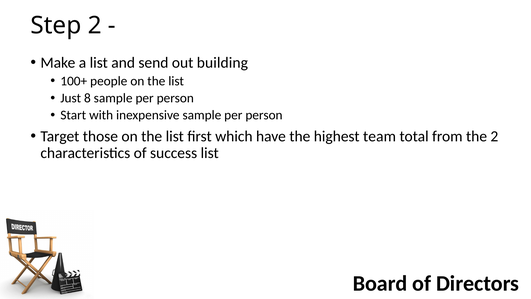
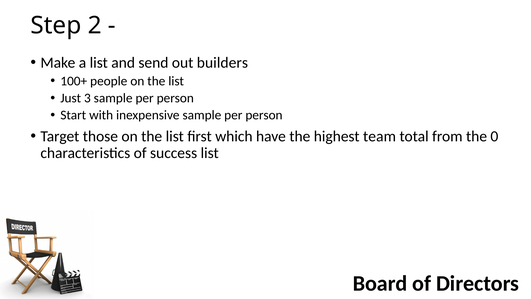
building: building -> builders (222, 63)
8: 8 -> 3 (87, 98)
the 2: 2 -> 0 (494, 136)
